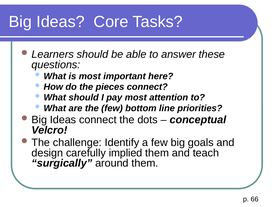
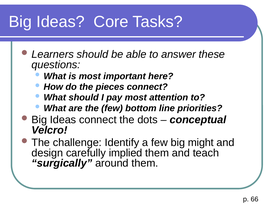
goals: goals -> might (201, 143)
